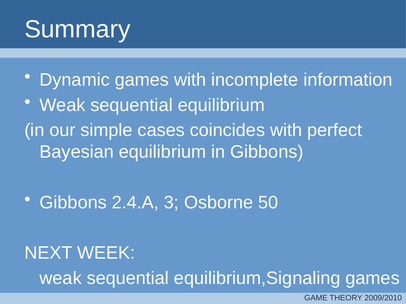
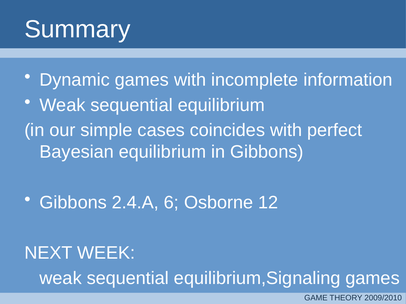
3: 3 -> 6 (171, 203)
50: 50 -> 12 (268, 203)
